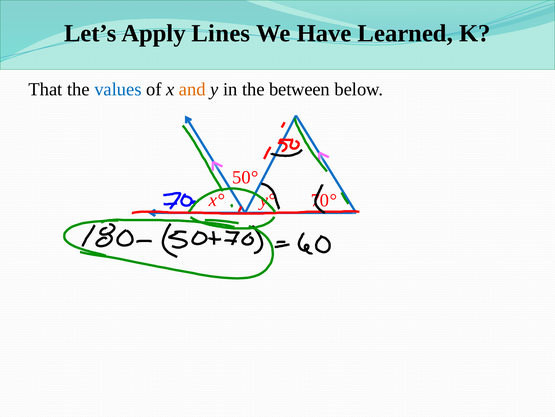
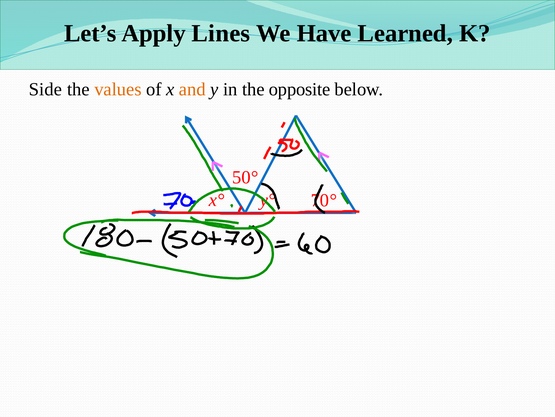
That: That -> Side (45, 89)
values colour: blue -> orange (118, 89)
between: between -> opposite (300, 89)
